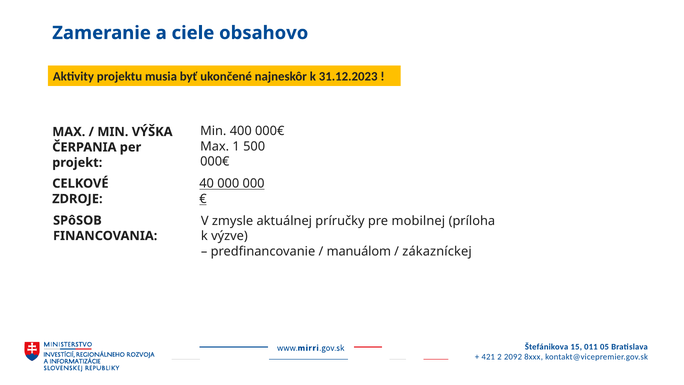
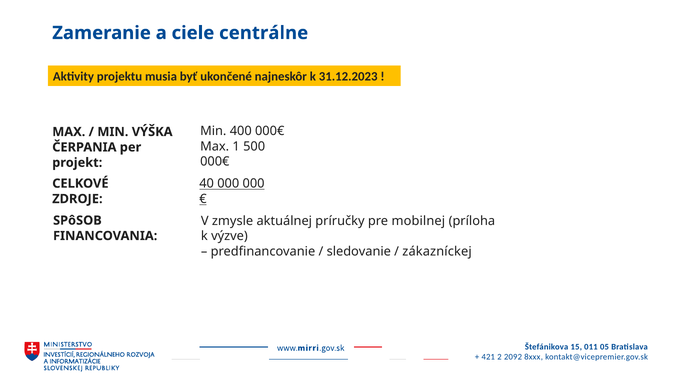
obsahovo: obsahovo -> centrálne (264, 33)
manuálom: manuálom -> sledovanie (359, 251)
